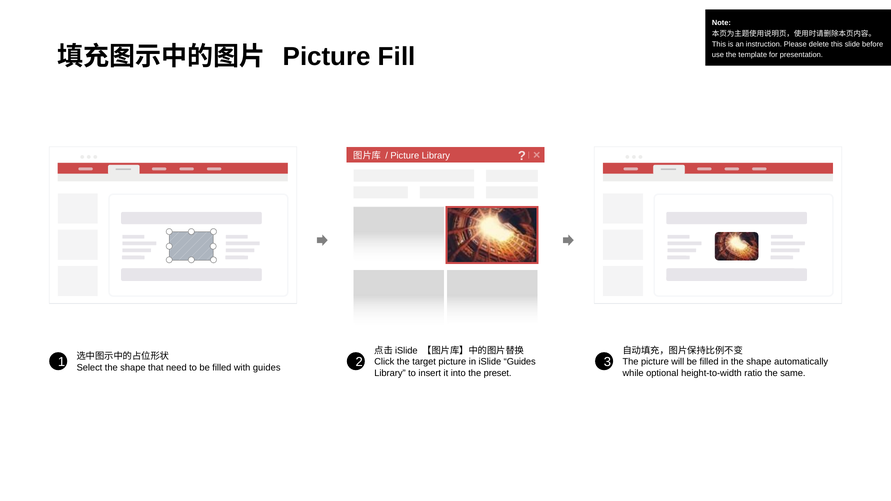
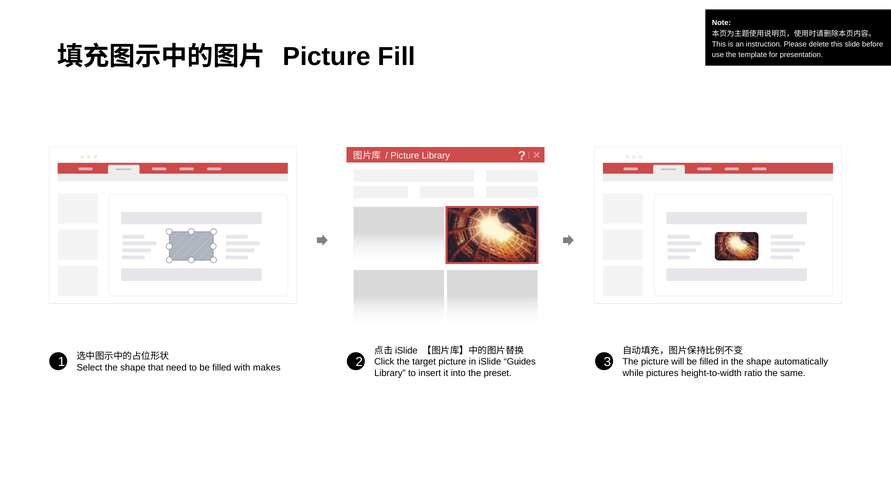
with guides: guides -> makes (267, 368)
optional: optional -> pictures (662, 373)
